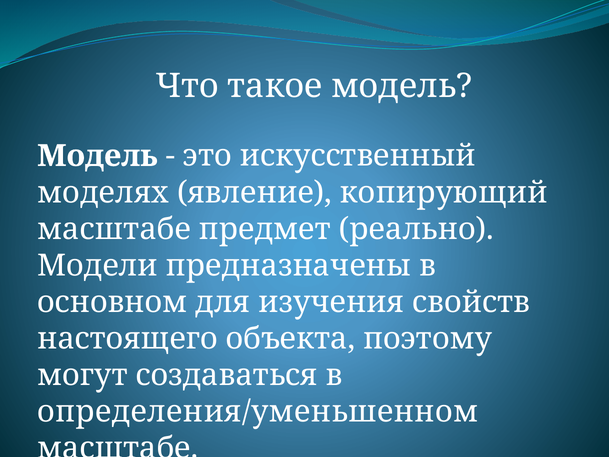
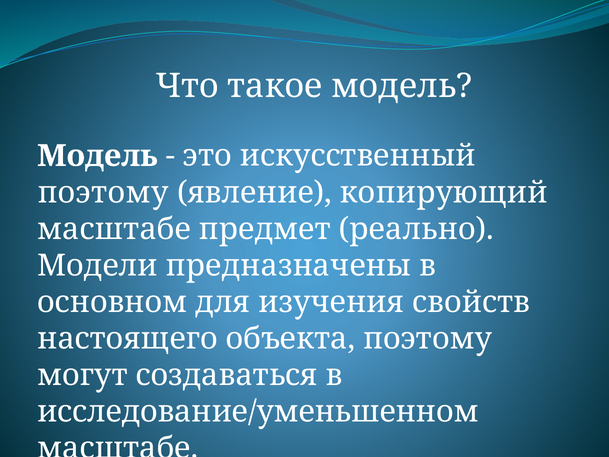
моделях: моделях -> поэтому (103, 192)
определения/уменьшенном: определения/уменьшенном -> исследование/уменьшенном (258, 412)
